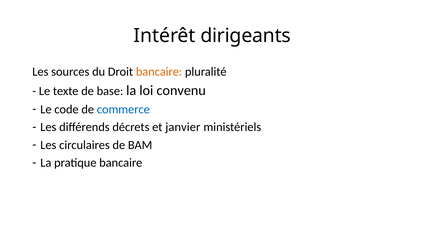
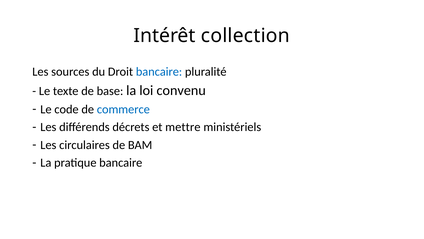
dirigeants: dirigeants -> collection (245, 36)
bancaire colour: orange -> blue (159, 72)
janvier: janvier -> mettre (183, 127)
